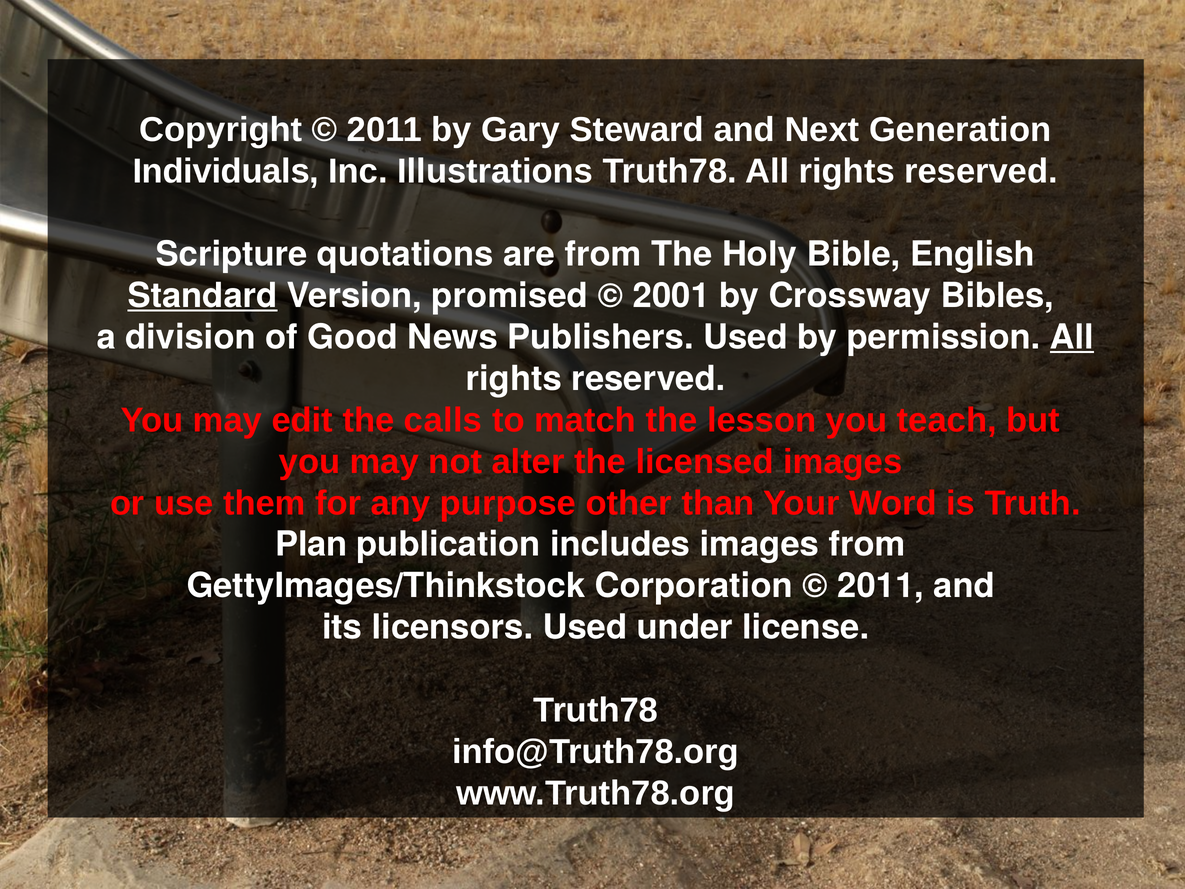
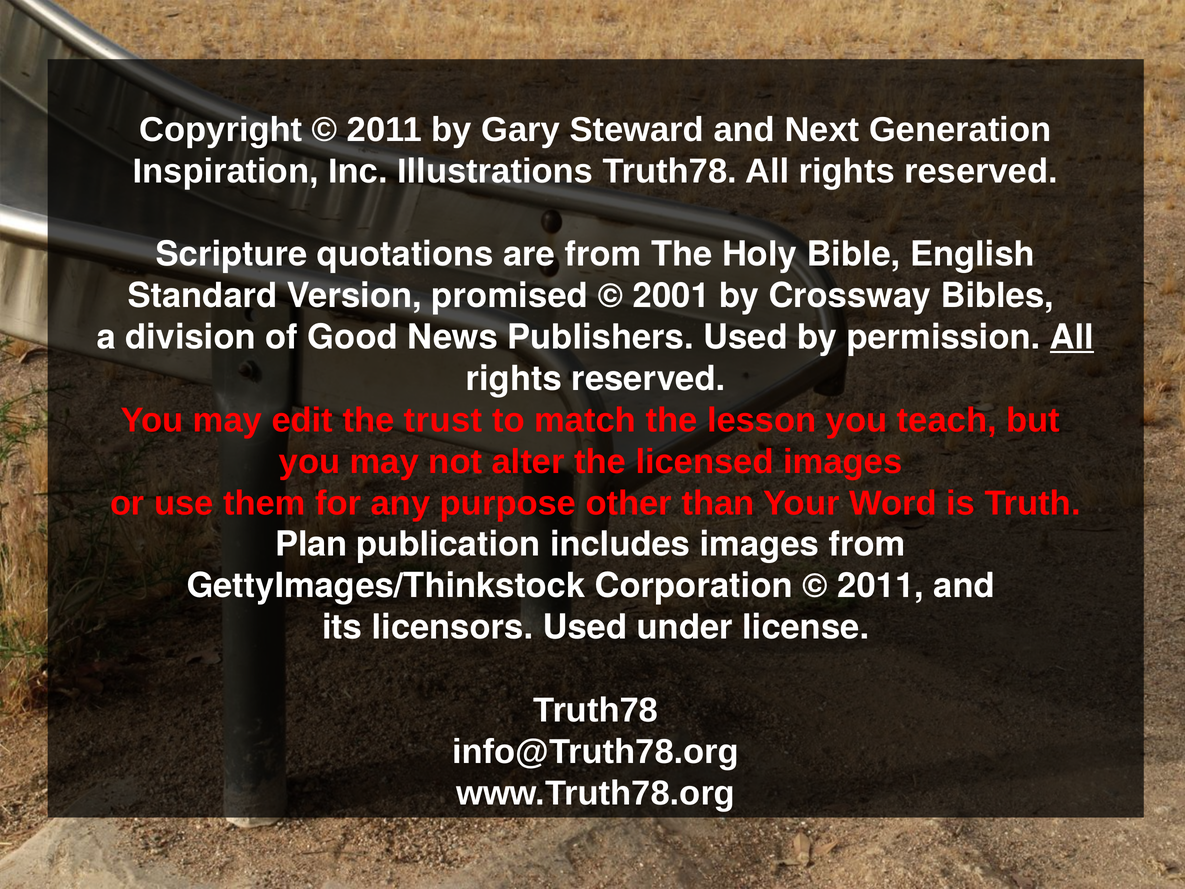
Individuals: Individuals -> Inspiration (226, 171)
Standard underline: present -> none (202, 296)
calls: calls -> trust (443, 420)
